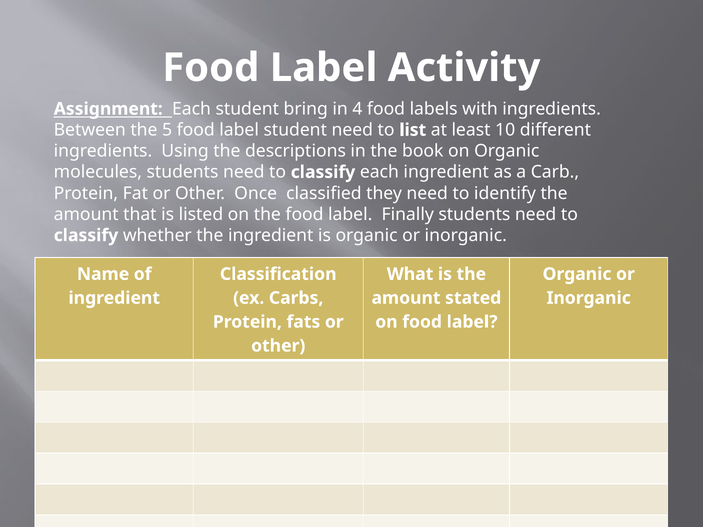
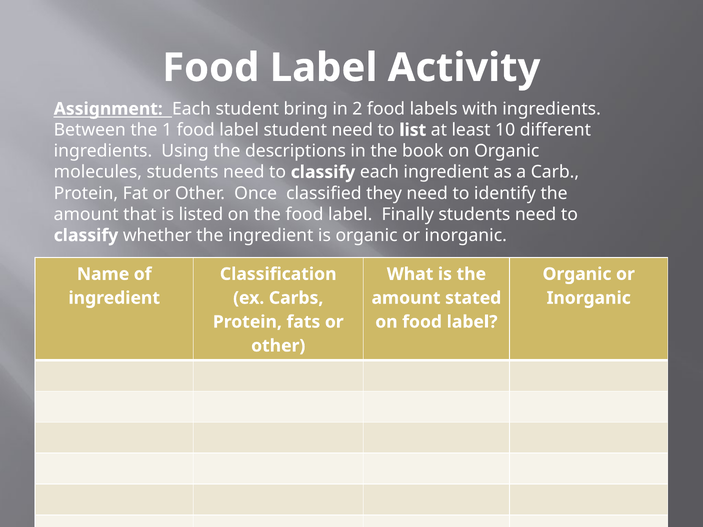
4: 4 -> 2 (357, 109)
5: 5 -> 1 (167, 130)
